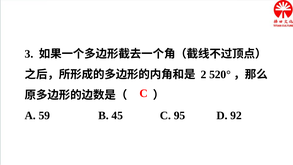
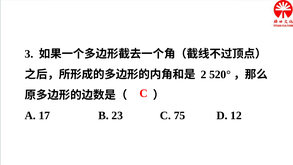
59: 59 -> 17 (44, 116)
45: 45 -> 23 (117, 116)
95: 95 -> 75 (180, 116)
92: 92 -> 12 (236, 116)
